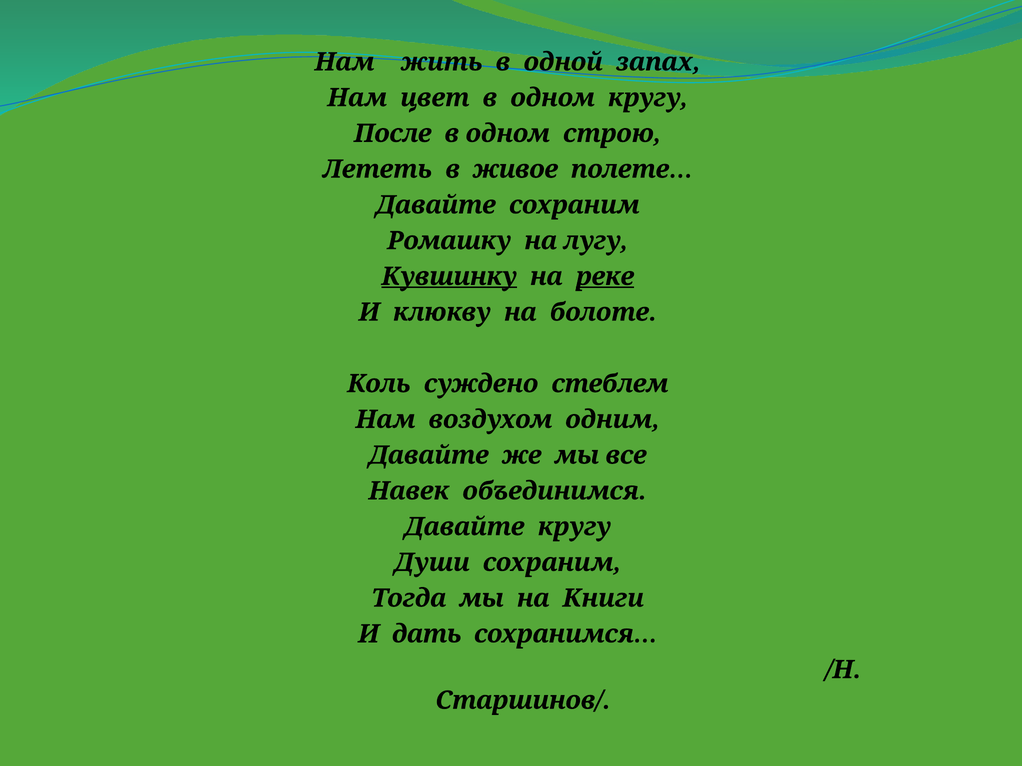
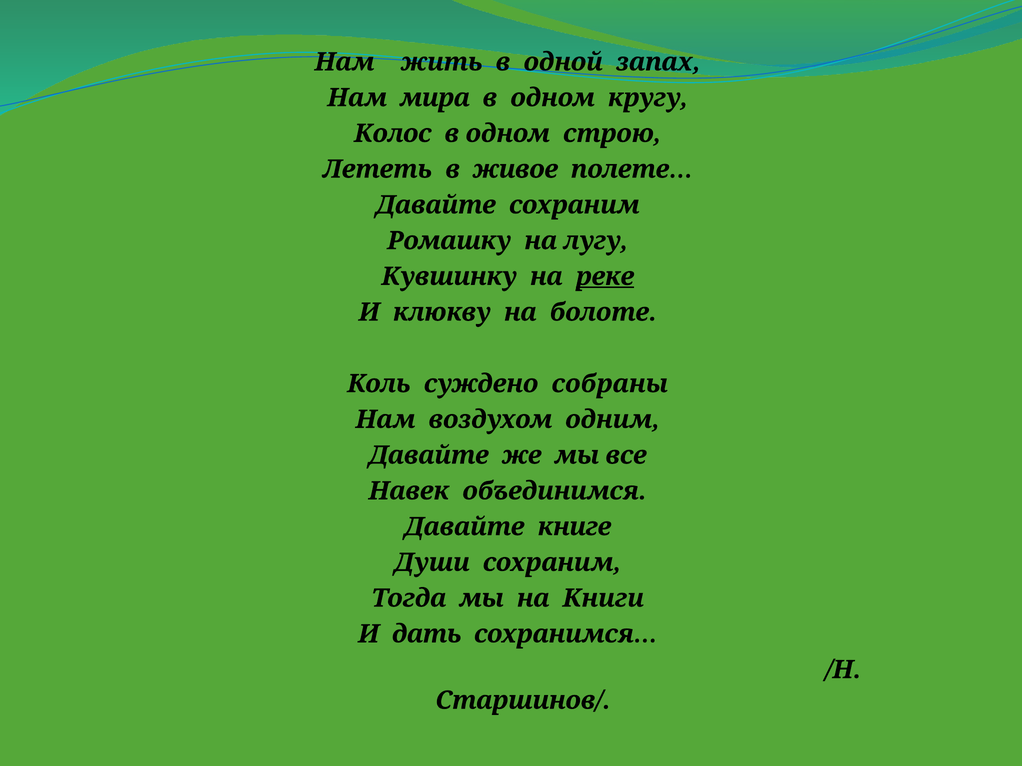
цвет: цвет -> мира (435, 98)
После: После -> Колос (393, 134)
Кувшинку underline: present -> none (449, 277)
стеблем: стеблем -> собраны (610, 384)
Давайте кругу: кругу -> книге (575, 527)
